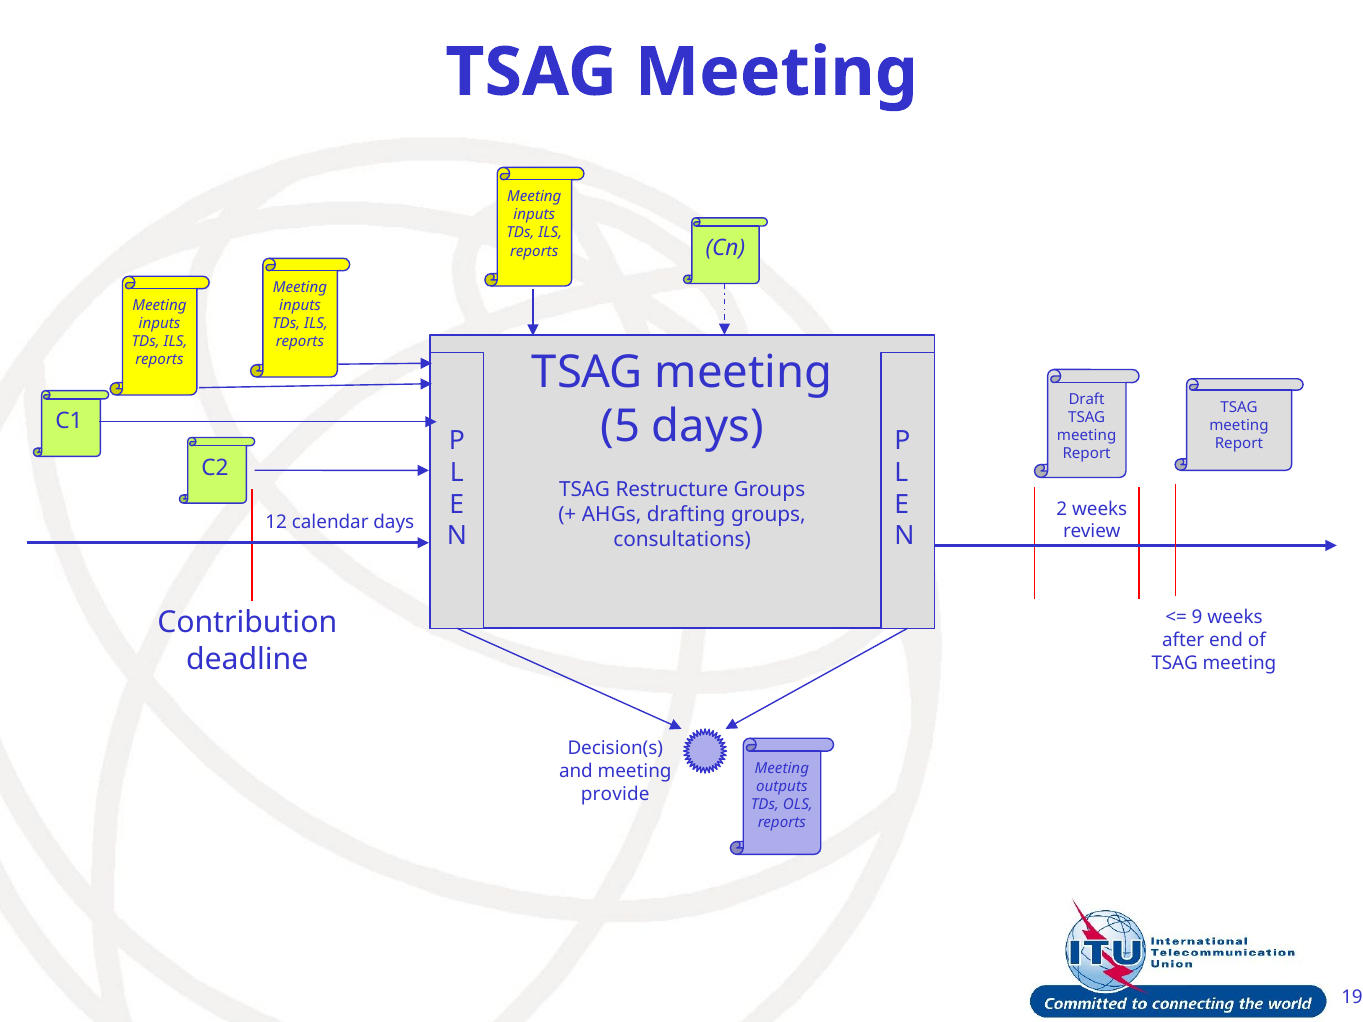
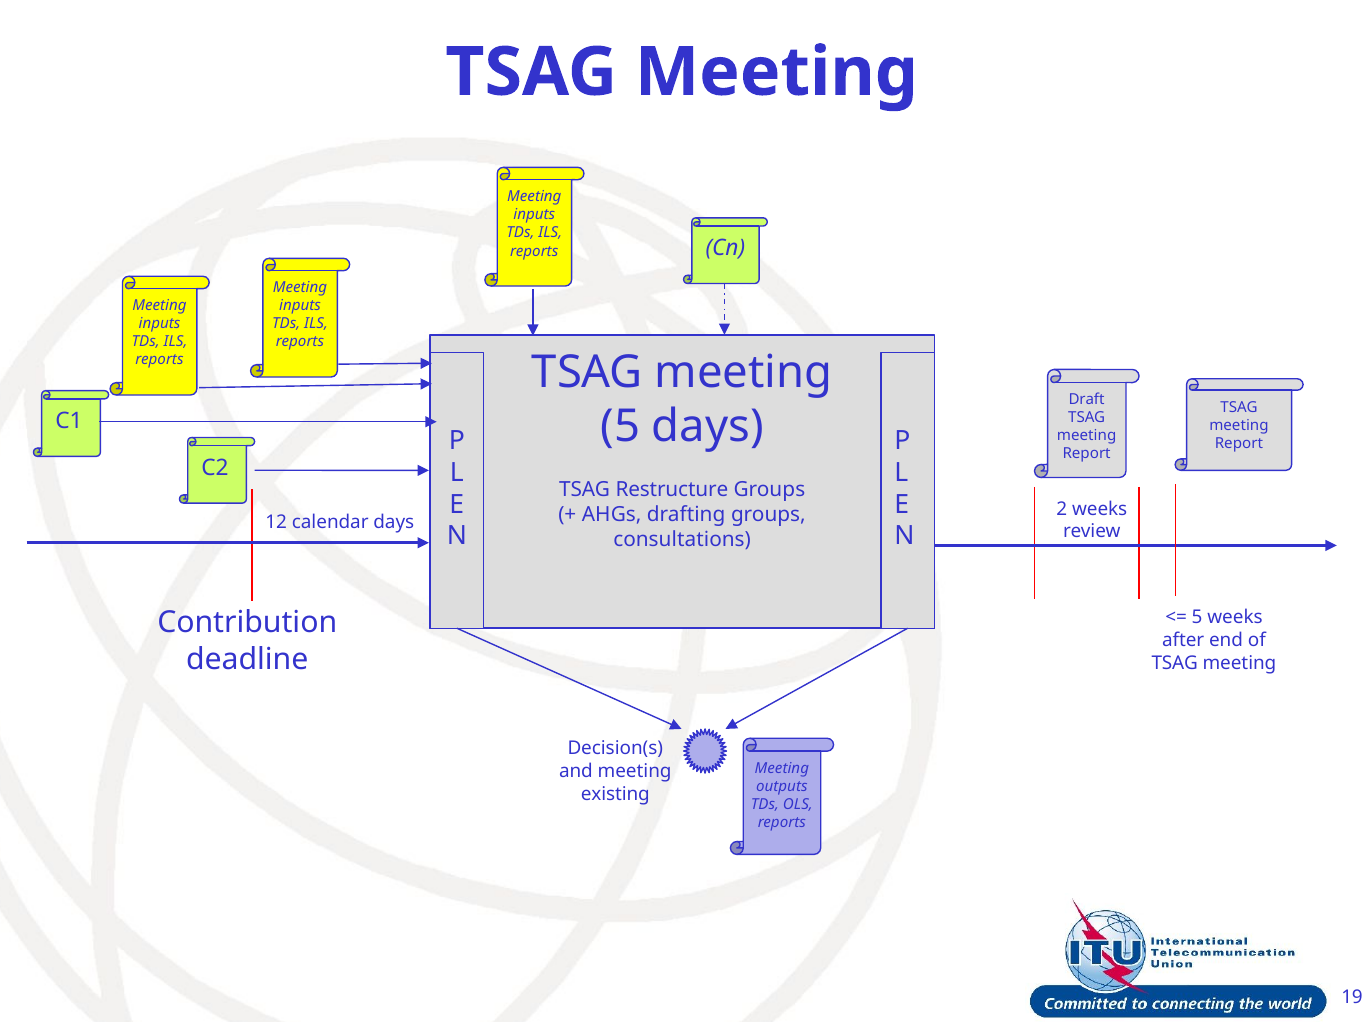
9: 9 -> 5 (1197, 618)
provide: provide -> existing (615, 794)
